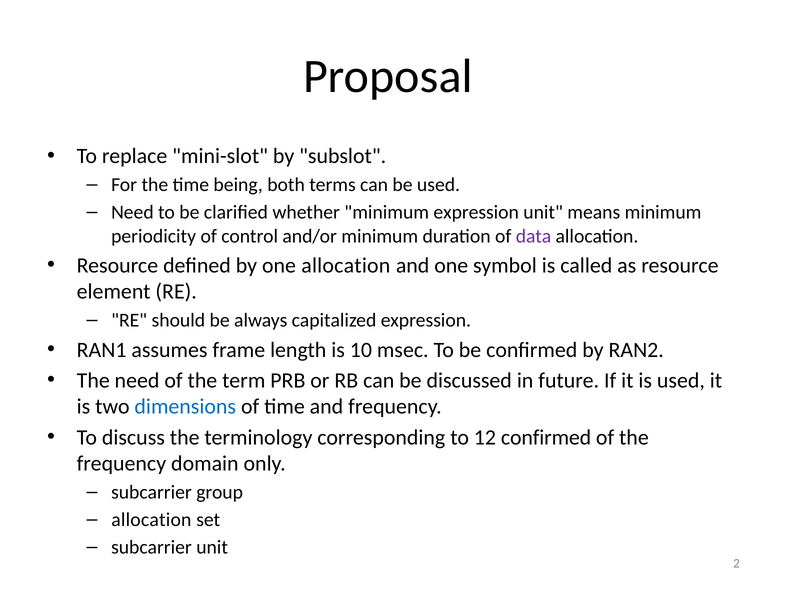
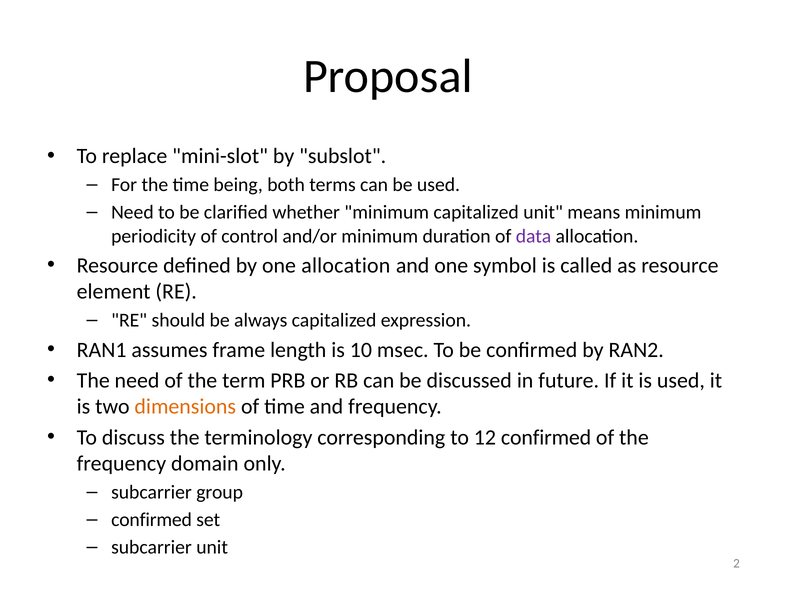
minimum expression: expression -> capitalized (476, 213)
dimensions colour: blue -> orange (185, 407)
allocation: allocation -> confirmed (152, 520)
